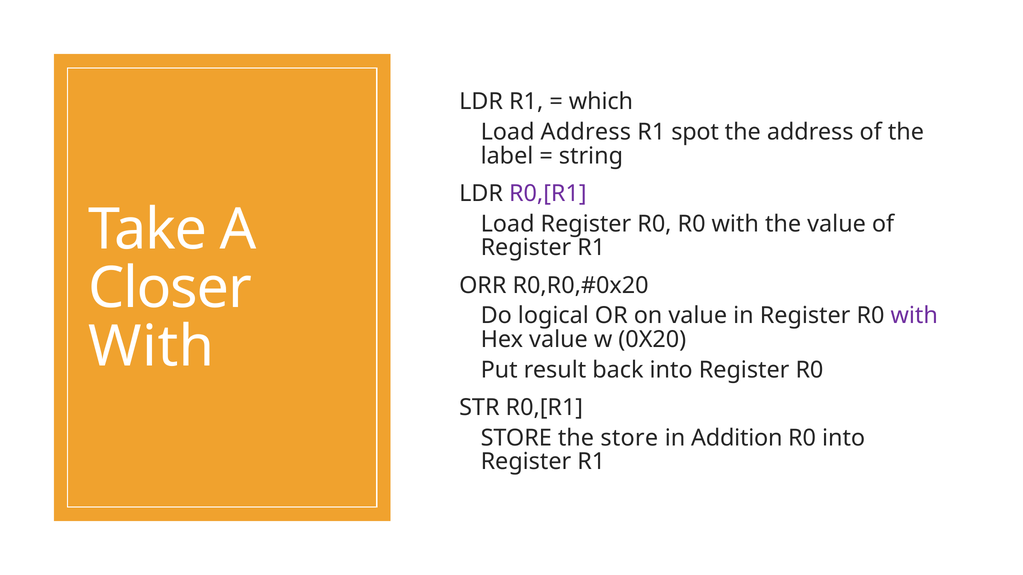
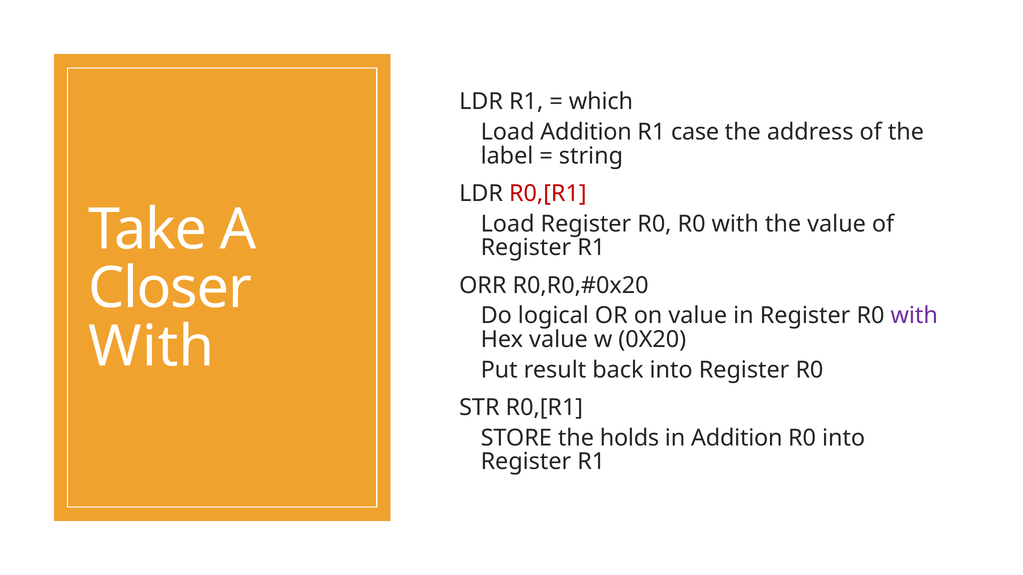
Load Address: Address -> Addition (586, 132)
spot: spot -> case (695, 132)
R0,[R1 colour: purple -> red (548, 194)
the store: store -> holds (630, 438)
